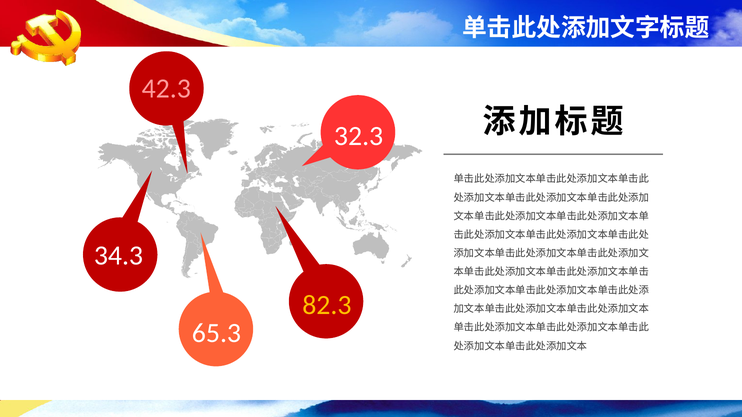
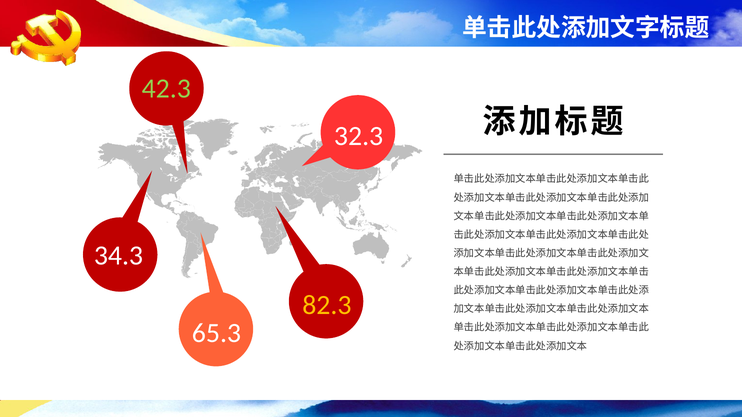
42.3 colour: pink -> light green (166, 89)
